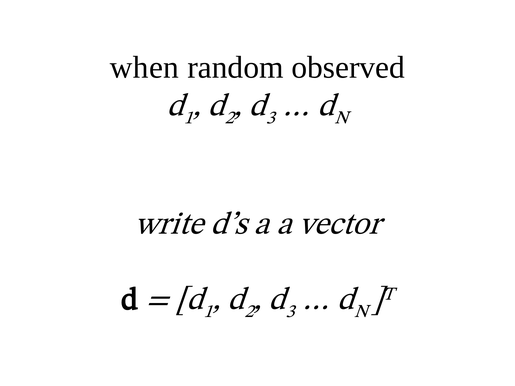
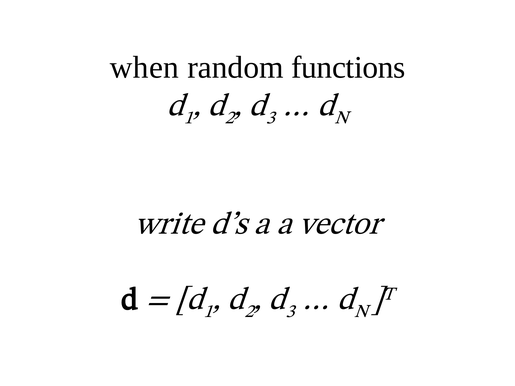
observed: observed -> functions (348, 67)
